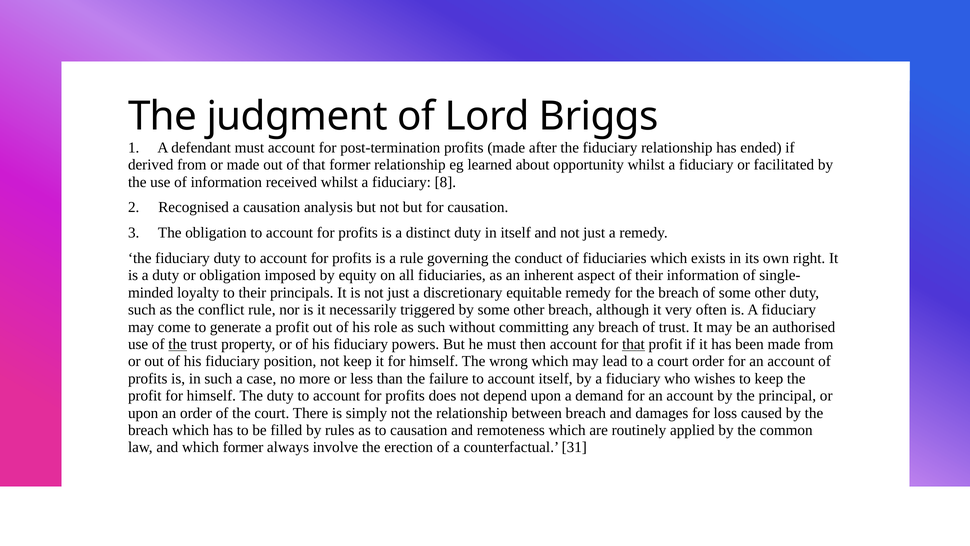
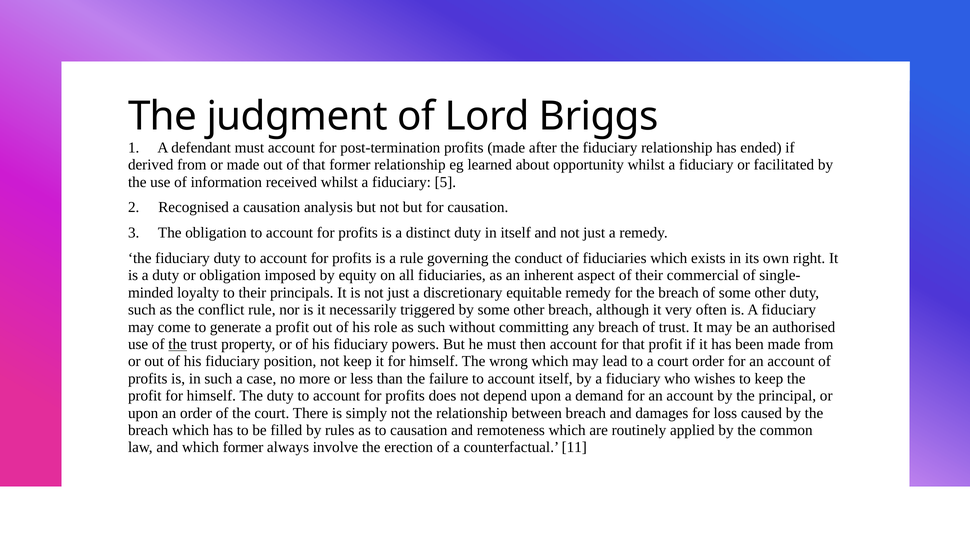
8: 8 -> 5 (445, 182)
their information: information -> commercial (703, 275)
that underline: present -> none (633, 344)
31: 31 -> 11 (574, 447)
